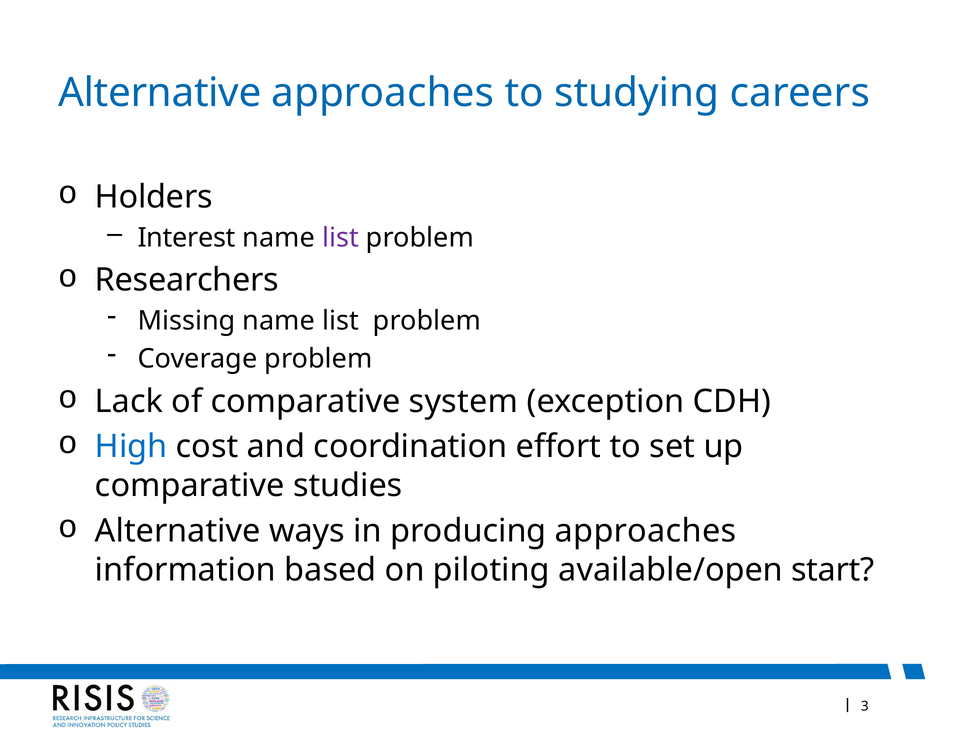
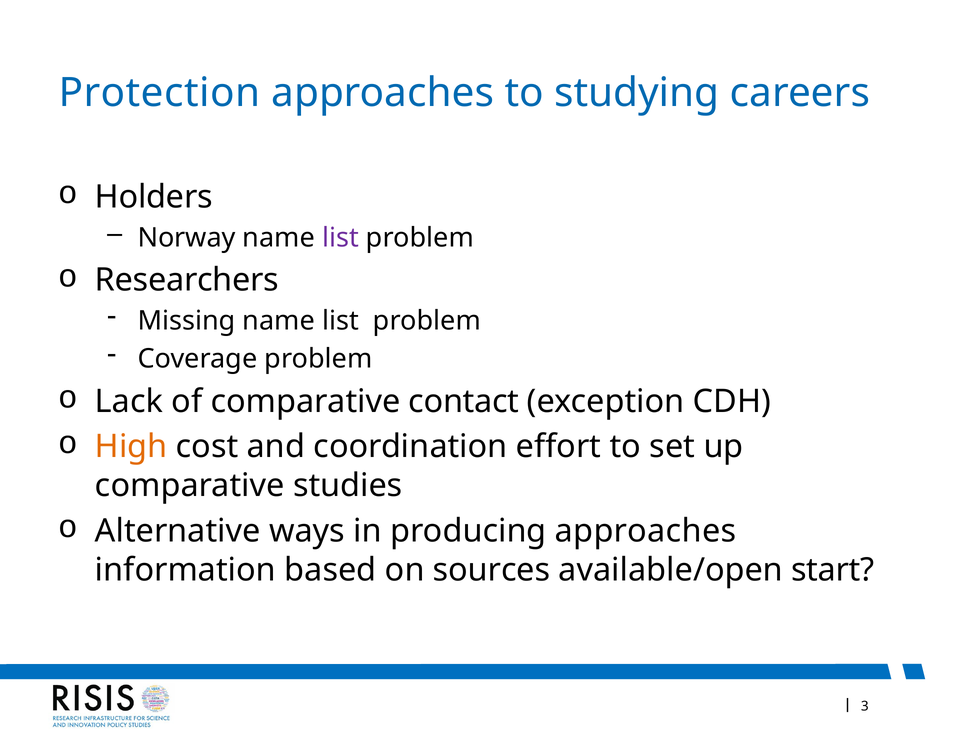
Alternative: Alternative -> Protection (159, 93)
Interest: Interest -> Norway (187, 238)
system: system -> contact (464, 402)
High colour: blue -> orange (131, 447)
piloting: piloting -> sources (492, 570)
